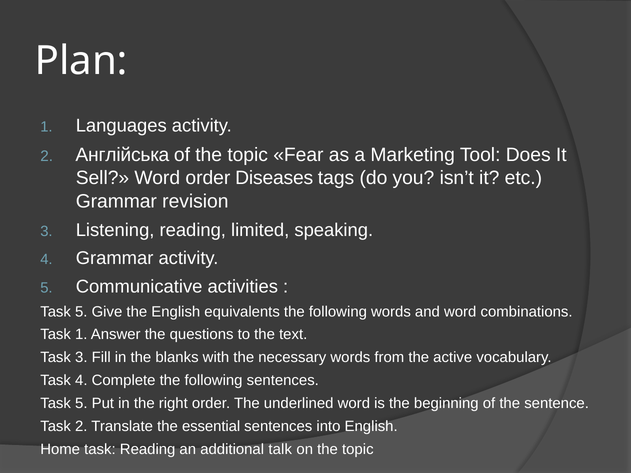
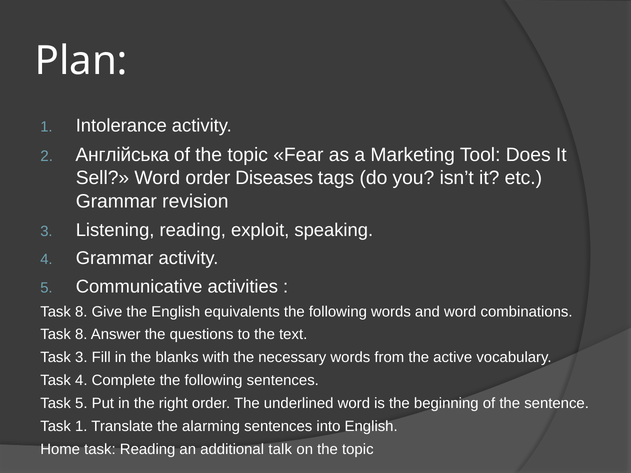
Languages: Languages -> Intolerance (121, 126)
limited: limited -> exploit (260, 230)
5: 5 -> 8 (81, 312)
1: 1 -> 8 (81, 335)
Task 2: 2 -> 1 (81, 427)
essential: essential -> alarming (211, 427)
